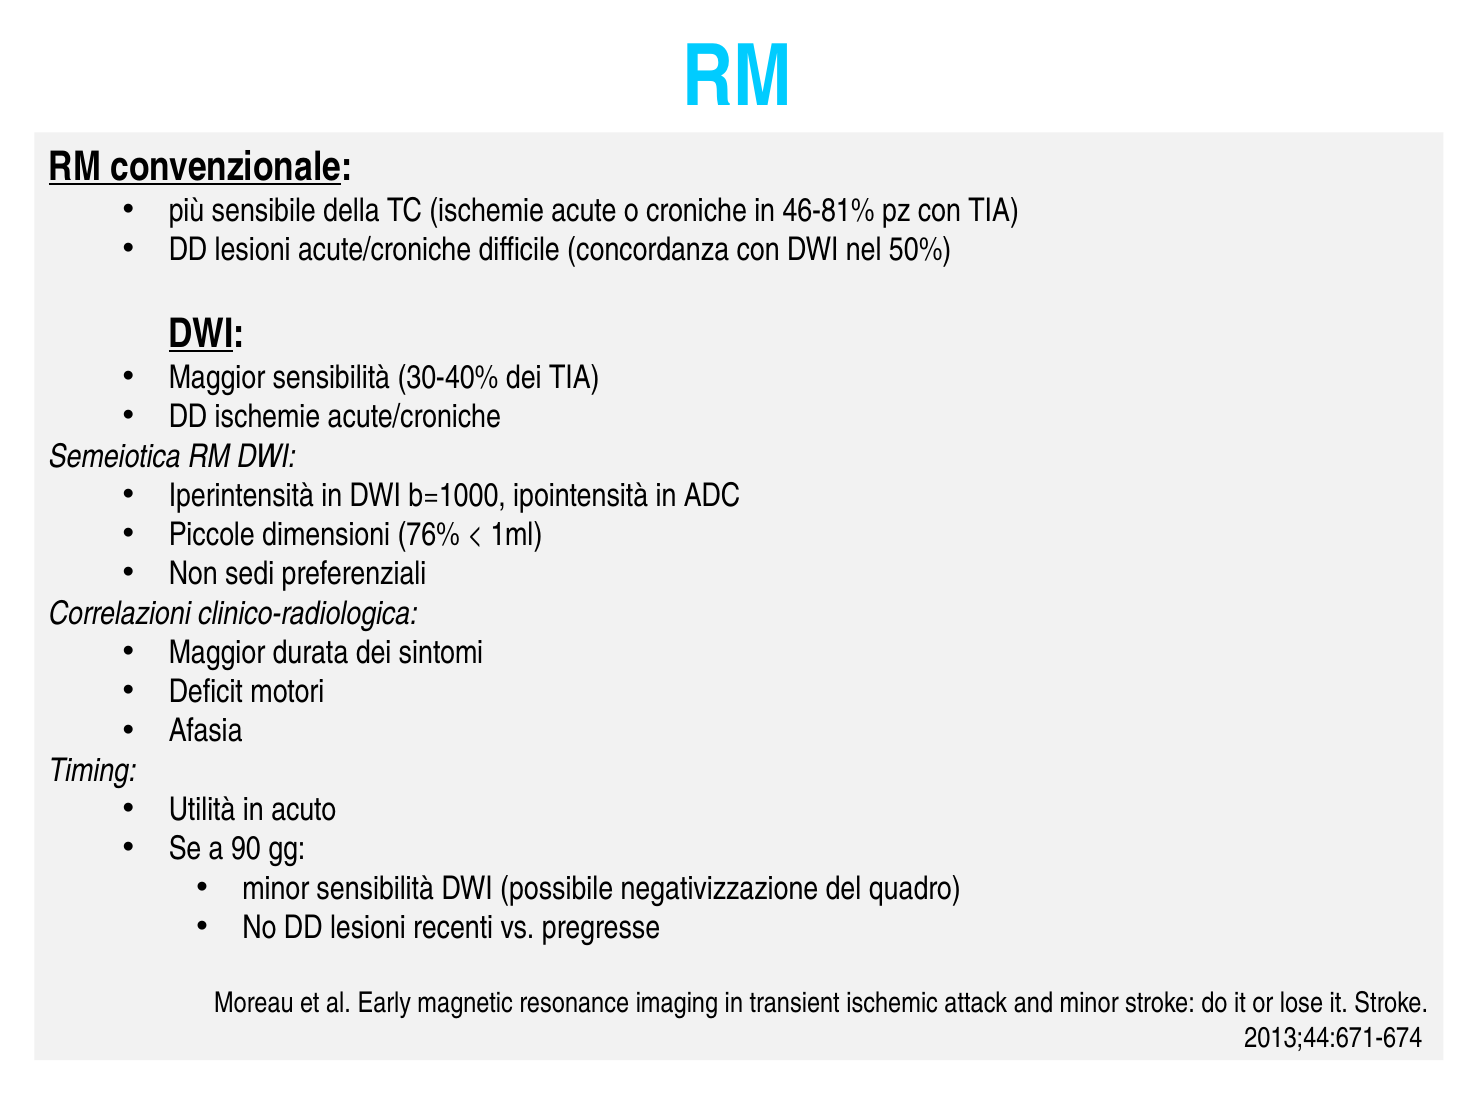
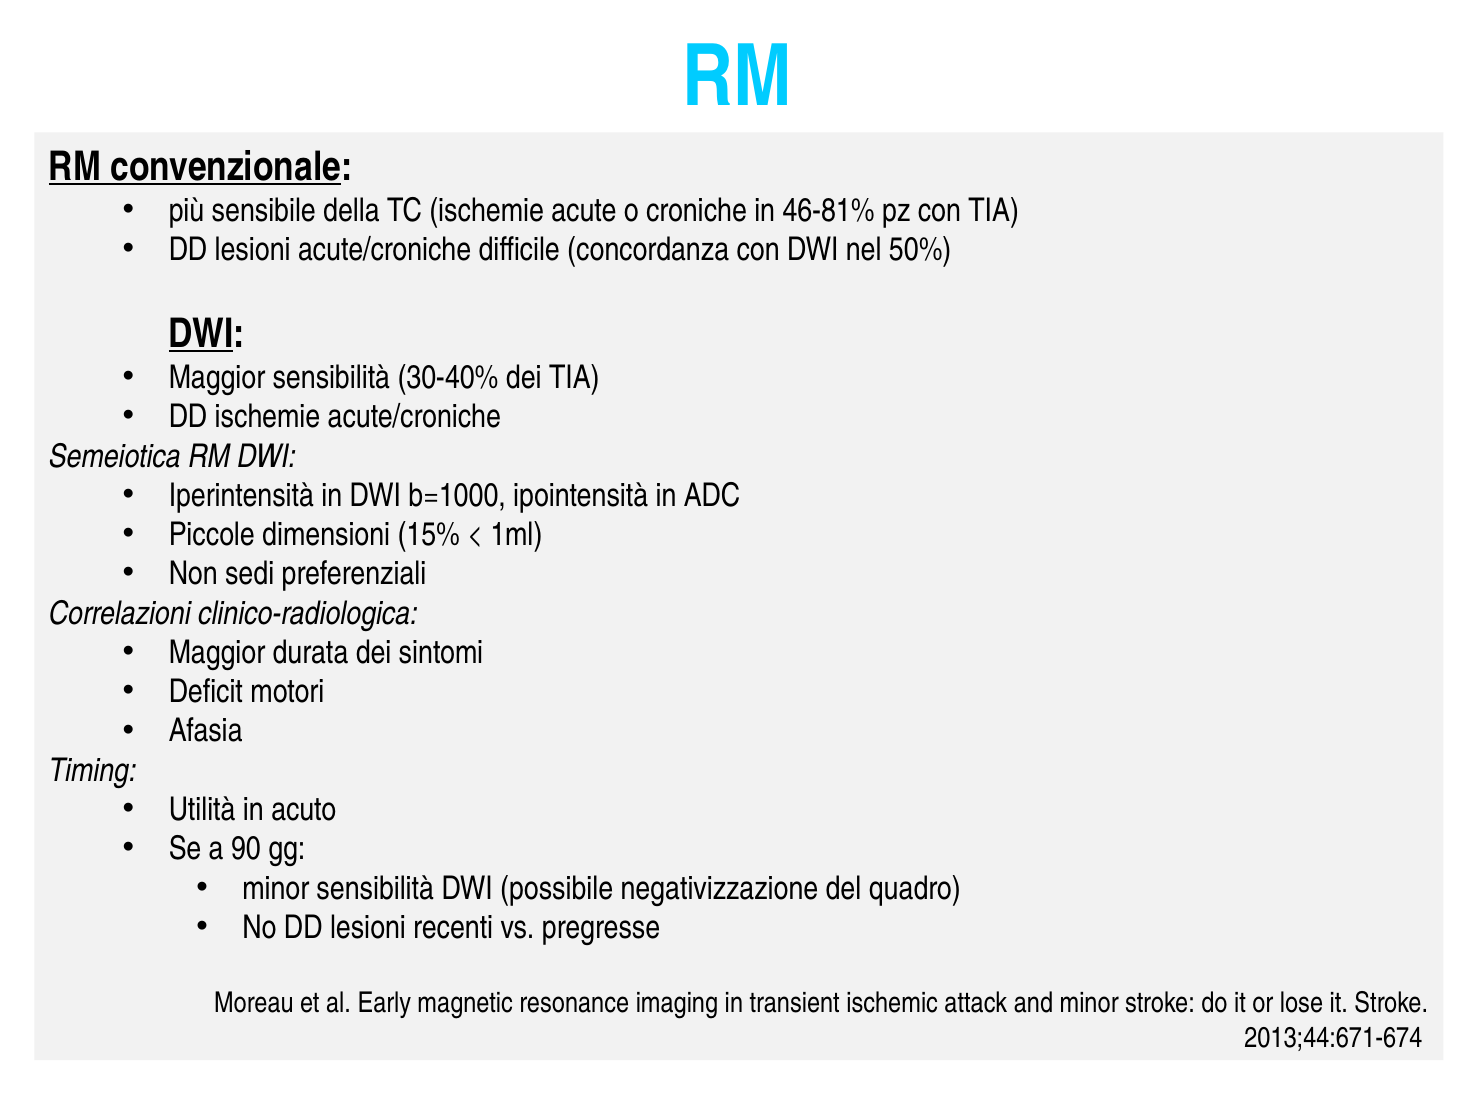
76%: 76% -> 15% (429, 535)
